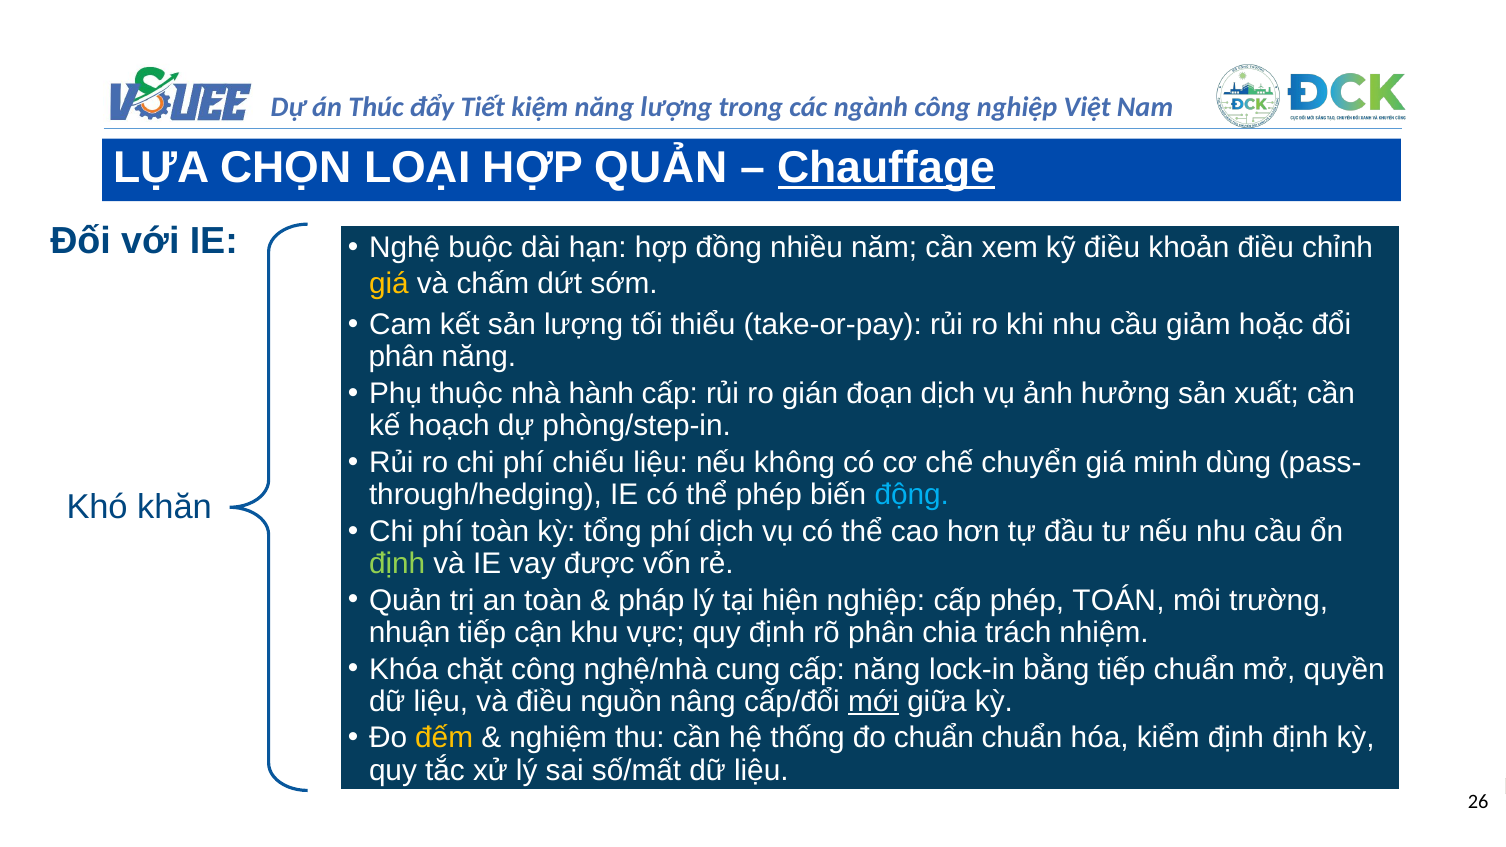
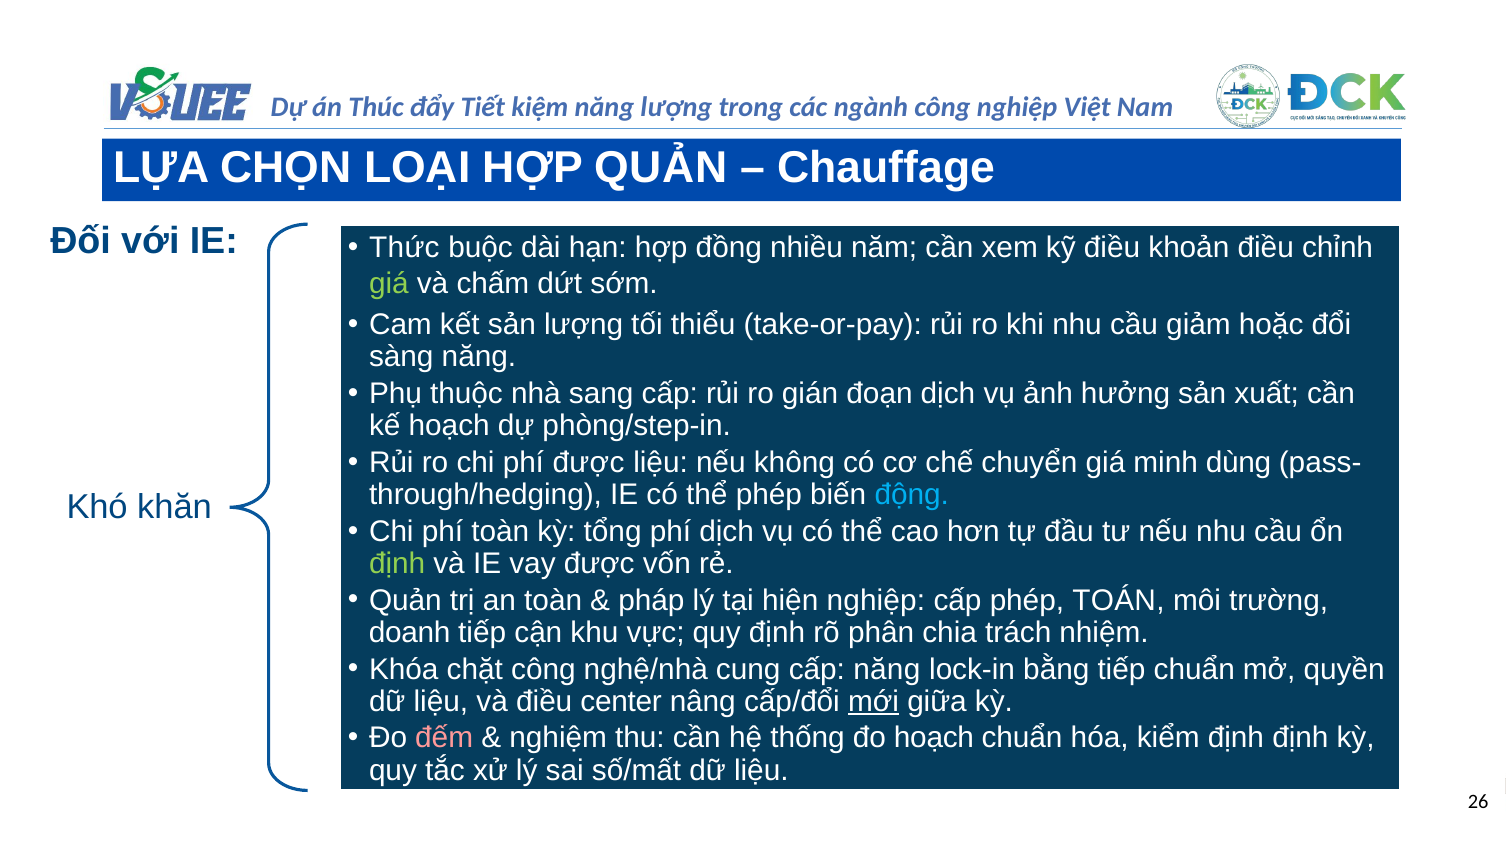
Chauffage underline: present -> none (886, 168)
Nghệ: Nghệ -> Thức (404, 248)
giá colour: yellow -> light green (389, 284)
phân: phân -> sàng (401, 357)
hành: hành -> sang (601, 394)
phí chiếu: chiếu -> được (589, 463)
nhuận: nhuận -> doanh (410, 633)
nguồn: nguồn -> center (621, 702)
đếm colour: yellow -> pink (444, 738)
đo chuẩn: chuẩn -> hoạch (934, 738)
